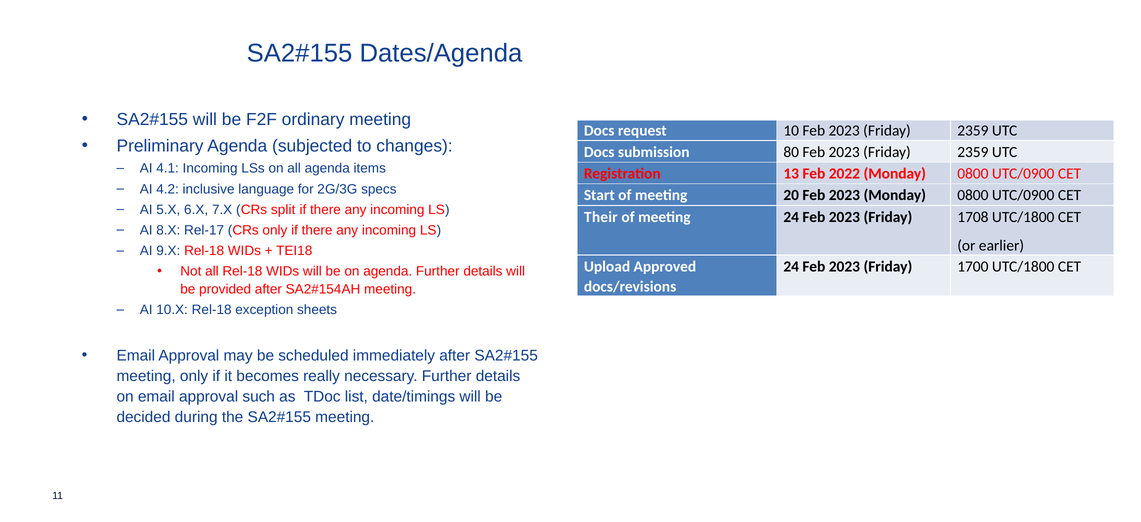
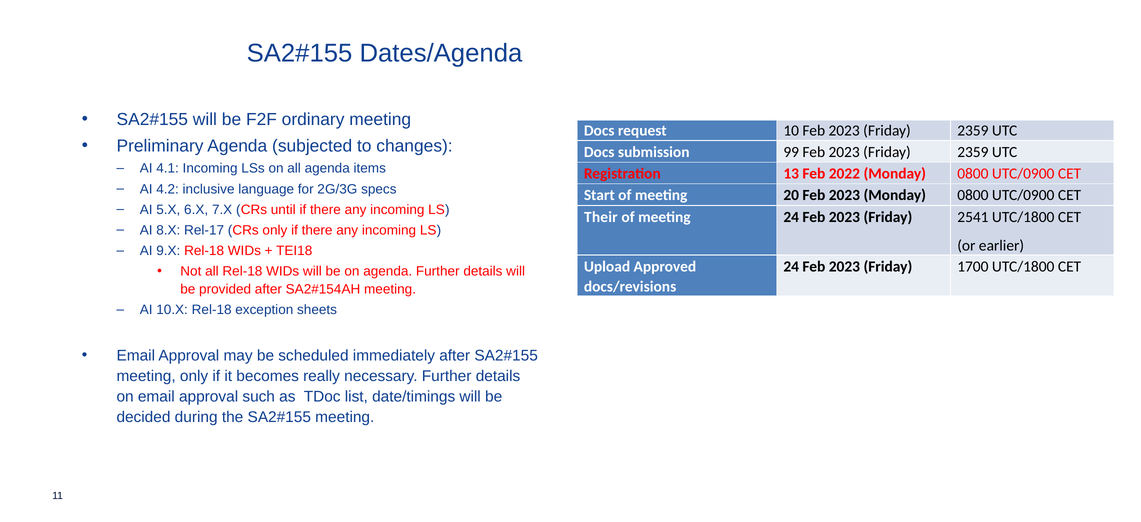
80: 80 -> 99 (791, 152)
split: split -> until (283, 210)
1708: 1708 -> 2541 (973, 217)
